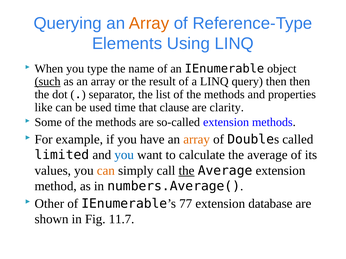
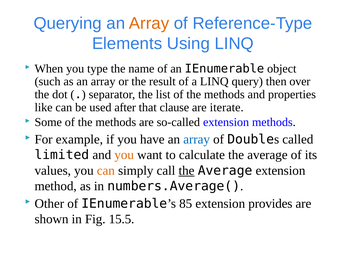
such underline: present -> none (48, 82)
then then: then -> over (300, 82)
time: time -> after (125, 108)
clarity: clarity -> iterate (227, 108)
array colour: orange -> blue (197, 140)
you colour: blue -> orange (124, 155)
77: 77 -> 85 (186, 204)
database: database -> provides (270, 204)
11.7: 11.7 -> 15.5 (122, 219)
